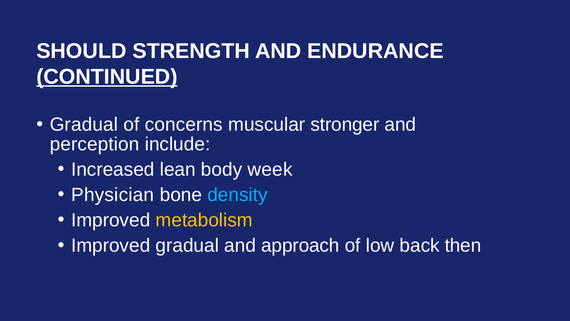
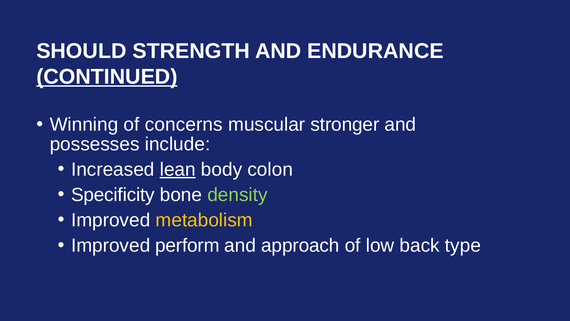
Gradual: Gradual -> Winning (84, 125)
perception: perception -> possesses (95, 144)
lean underline: none -> present (178, 169)
week: week -> colon (270, 169)
Physician: Physician -> Specificity (113, 195)
density colour: light blue -> light green (237, 195)
Improved gradual: gradual -> perform (187, 245)
then: then -> type (463, 245)
